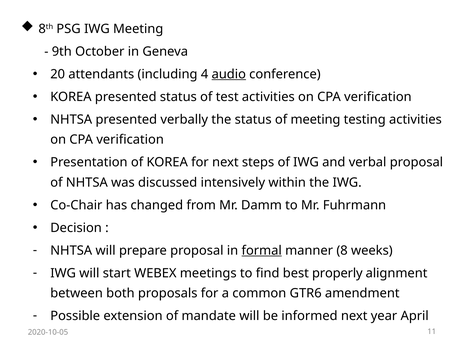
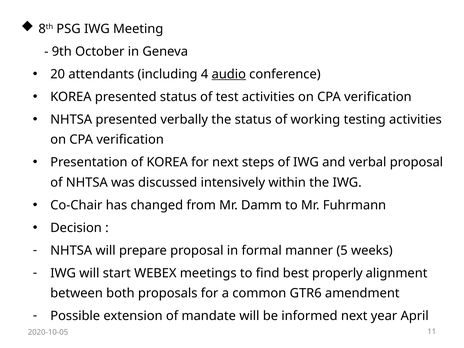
of meeting: meeting -> working (315, 120)
formal underline: present -> none (262, 251)
8: 8 -> 5 (342, 251)
